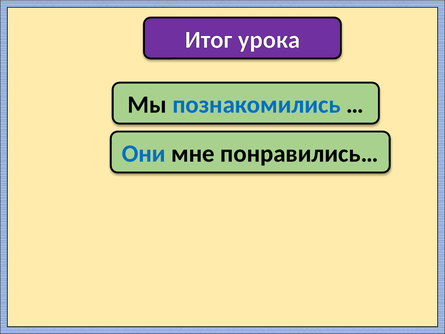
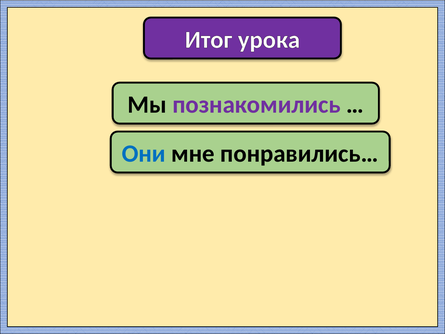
познакомились colour: blue -> purple (257, 105)
